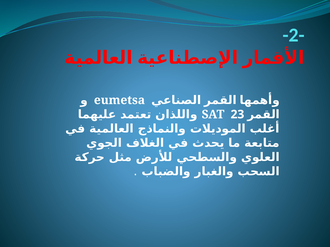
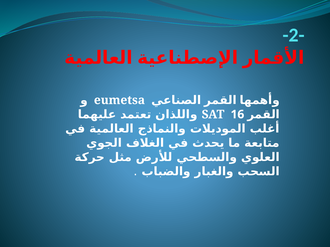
23: 23 -> 16 (237, 115)
